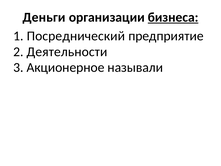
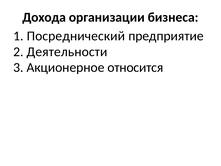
Деньги: Деньги -> Дохода (44, 17)
бизнеса underline: present -> none (173, 17)
называли: называли -> относится (135, 67)
